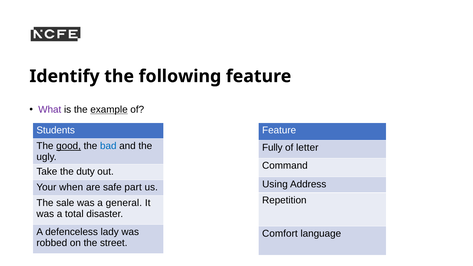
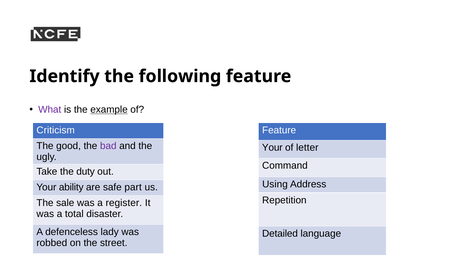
Students: Students -> Criticism (56, 130)
good underline: present -> none (69, 146)
bad colour: blue -> purple (108, 146)
Fully: Fully -> Your (272, 148)
when: when -> ability (71, 187)
general: general -> register (124, 203)
Comfort: Comfort -> Detailed (280, 234)
